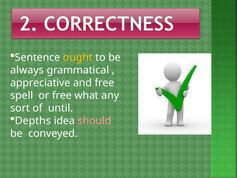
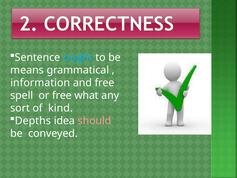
ought colour: yellow -> light blue (78, 57)
always: always -> means (27, 70)
appreciative: appreciative -> information (40, 83)
until: until -> kind (61, 108)
